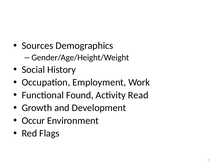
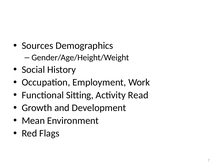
Found: Found -> Sitting (80, 95)
Occur: Occur -> Mean (33, 120)
